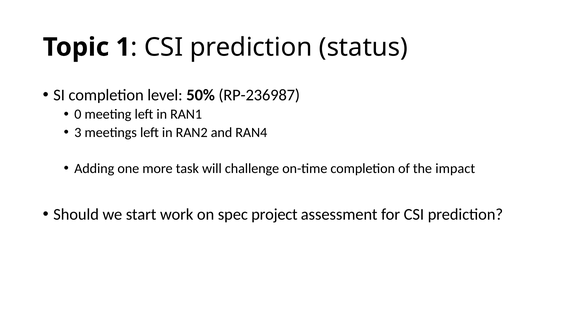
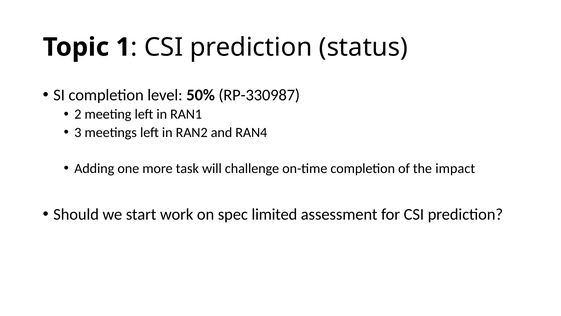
RP-236987: RP-236987 -> RP-330987 (259, 95)
0: 0 -> 2 (78, 114)
project: project -> limited (274, 214)
